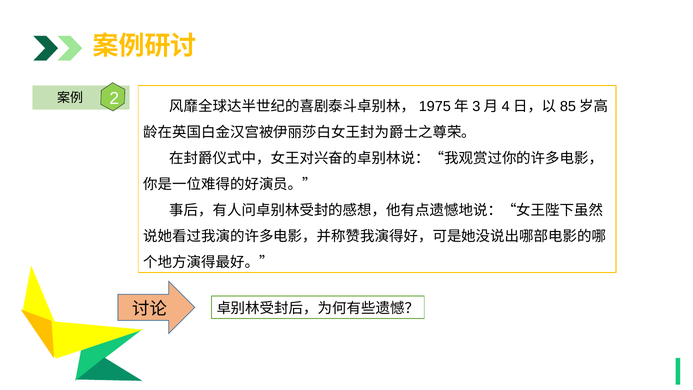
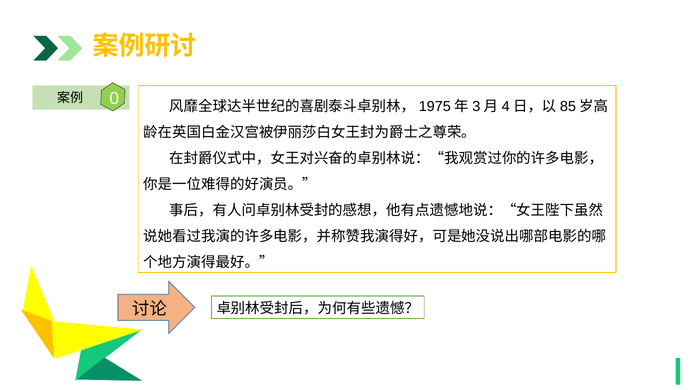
2: 2 -> 0 (114, 99)
